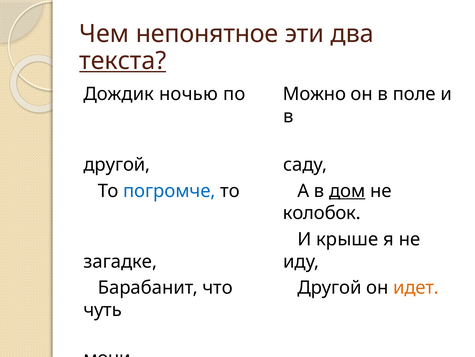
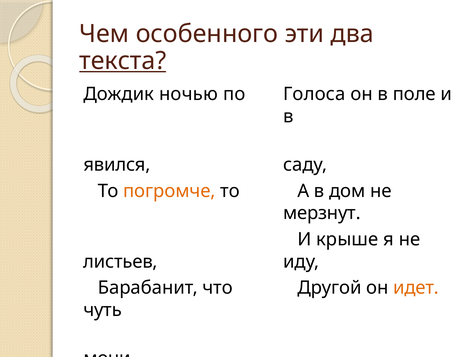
непонятное: непонятное -> особенного (207, 34)
Можно: Можно -> Голоса (314, 94)
другой: другой -> явился (117, 164)
погромче colour: blue -> orange (169, 191)
дом underline: present -> none (347, 191)
колобок: колобок -> мерзнут (322, 213)
загадке: загадке -> листьев (120, 261)
